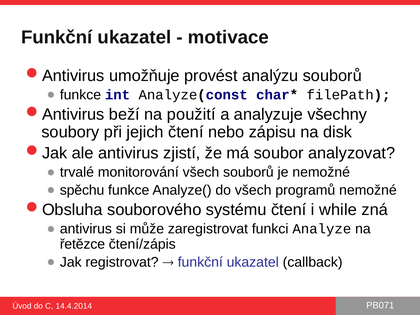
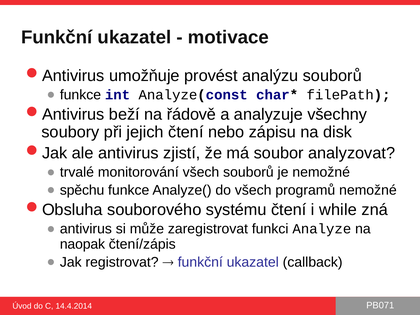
použití: použití -> řádově (191, 115)
řetězce: řetězce -> naopak (82, 244)
